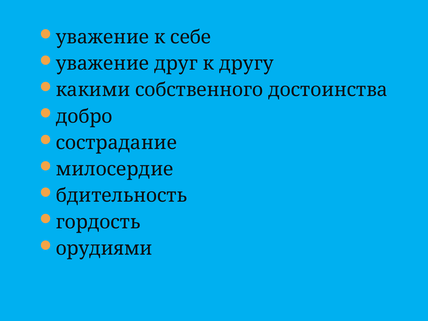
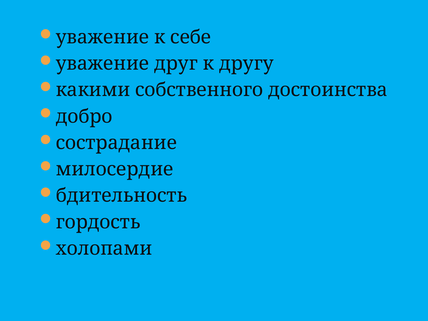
орудиями: орудиями -> холопами (104, 249)
